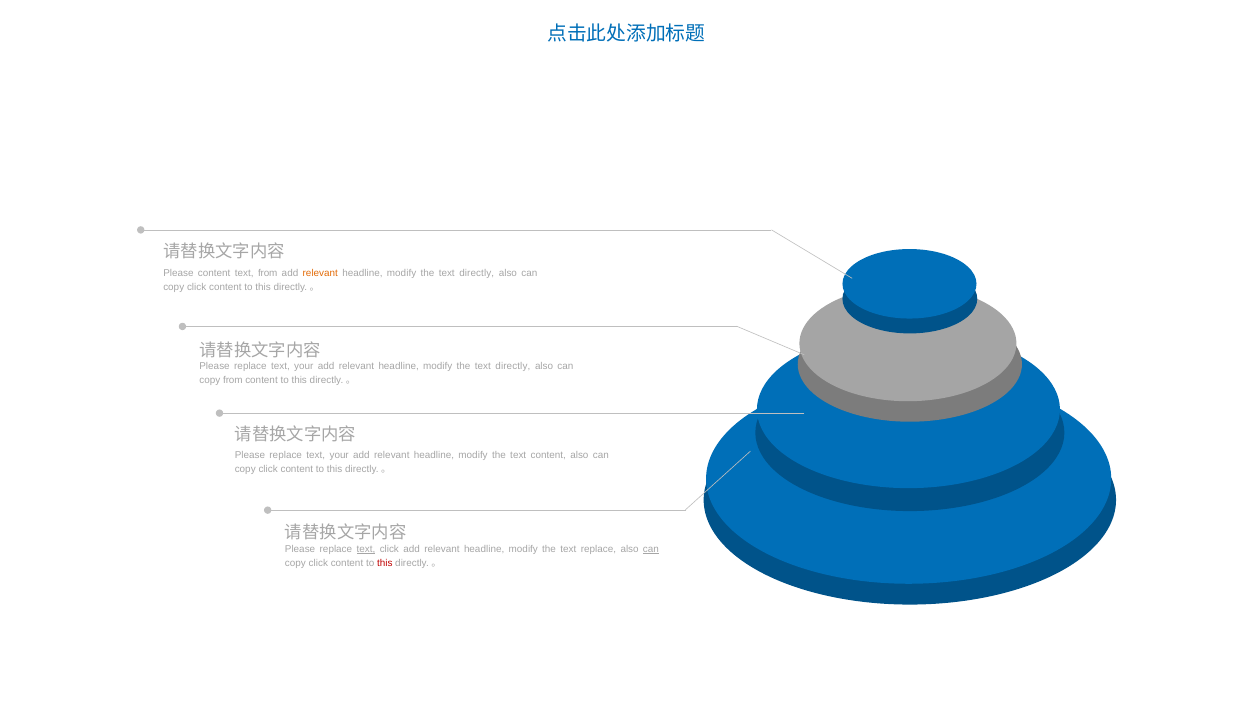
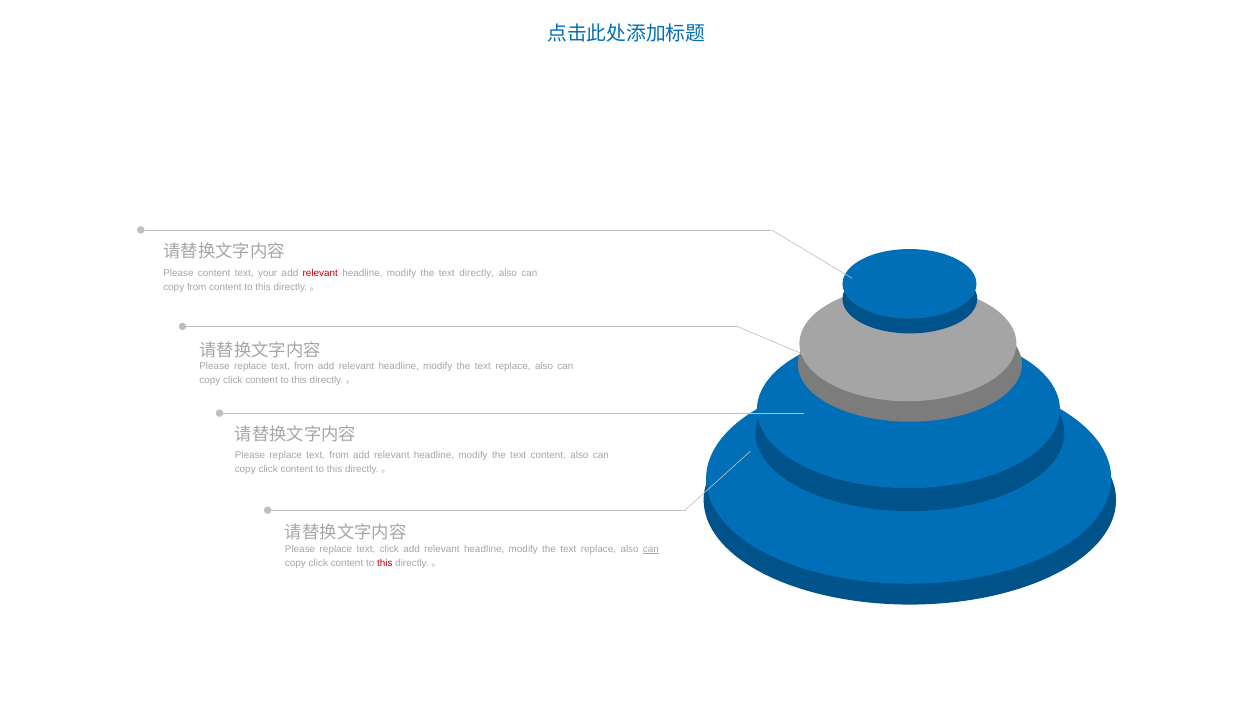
text from: from -> your (268, 273)
relevant colour: orange -> red (320, 273)
click: click -> from (197, 287)
your: your -> from (304, 366)
directly: directly -> replace (513, 366)
from: from -> click (233, 380)
your: your -> from (339, 455)
text underline: present -> none (366, 549)
